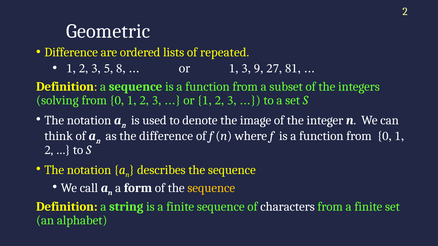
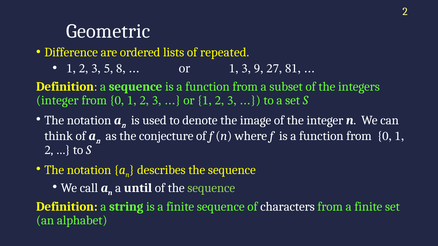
solving: solving -> integer (57, 101)
difference: difference -> conjecture (166, 136)
form: form -> until (138, 188)
sequence colour: yellow -> light green (211, 188)
